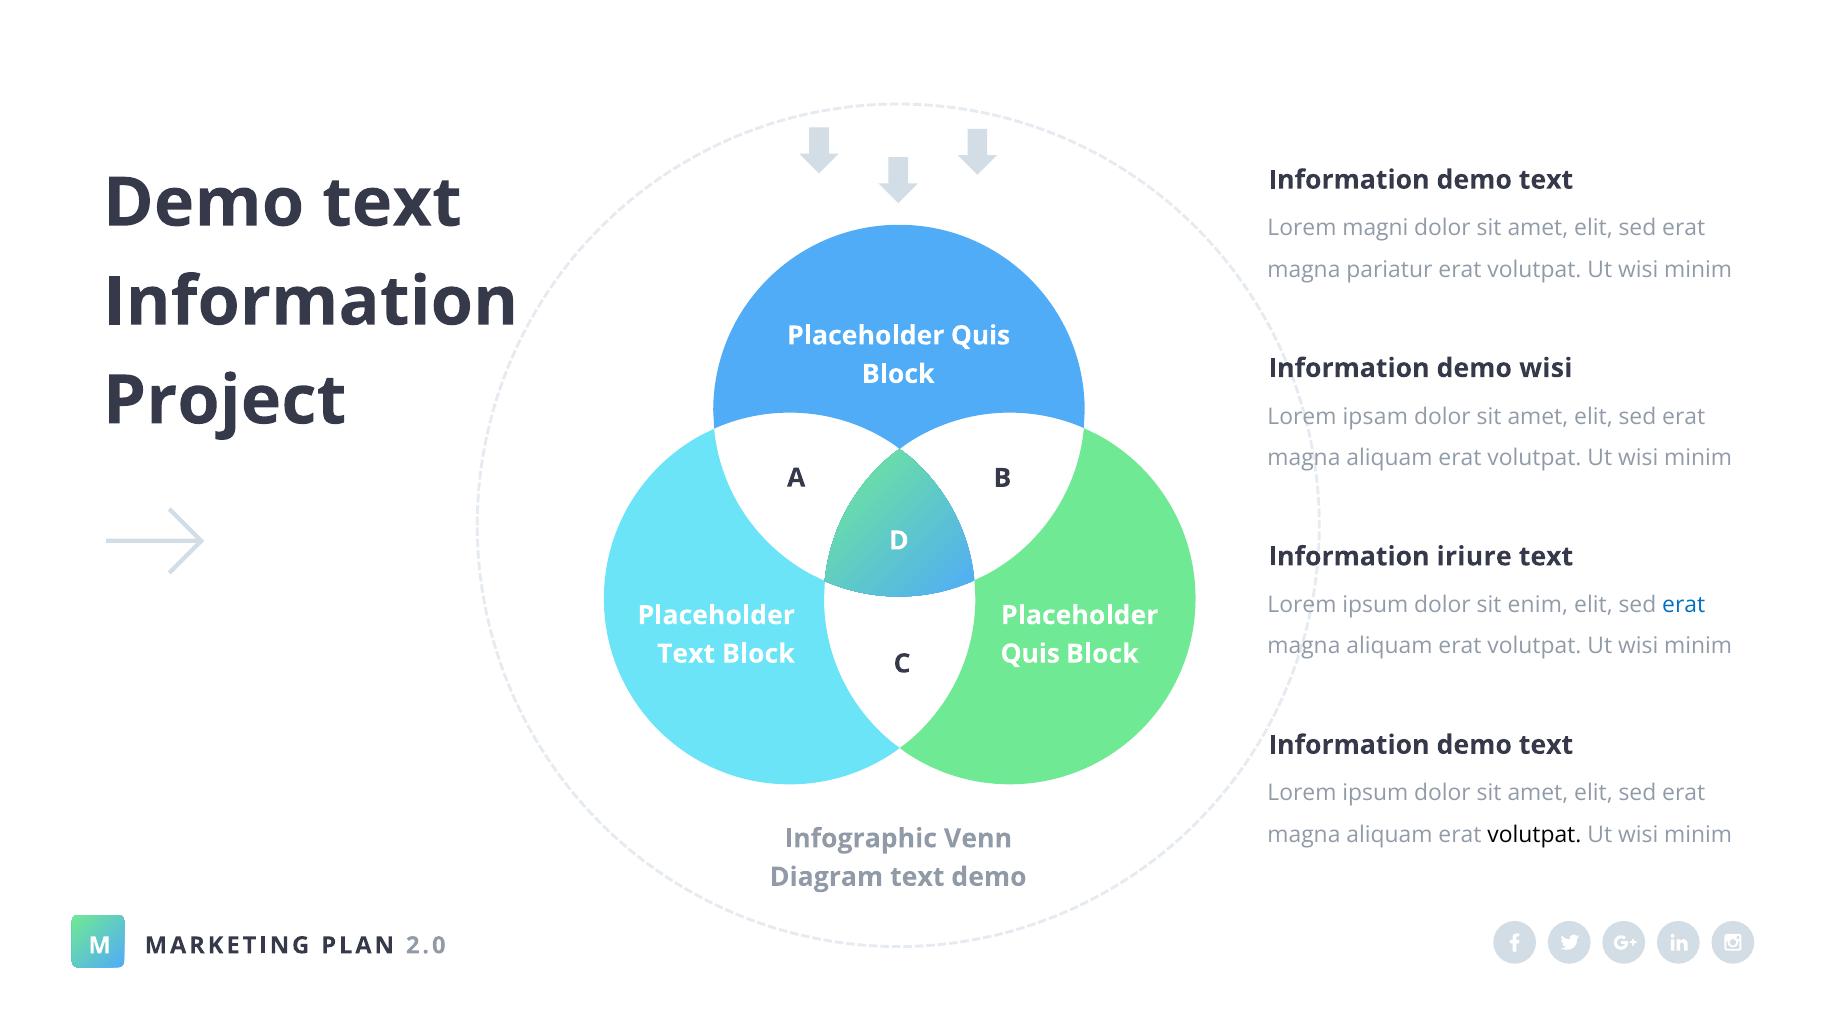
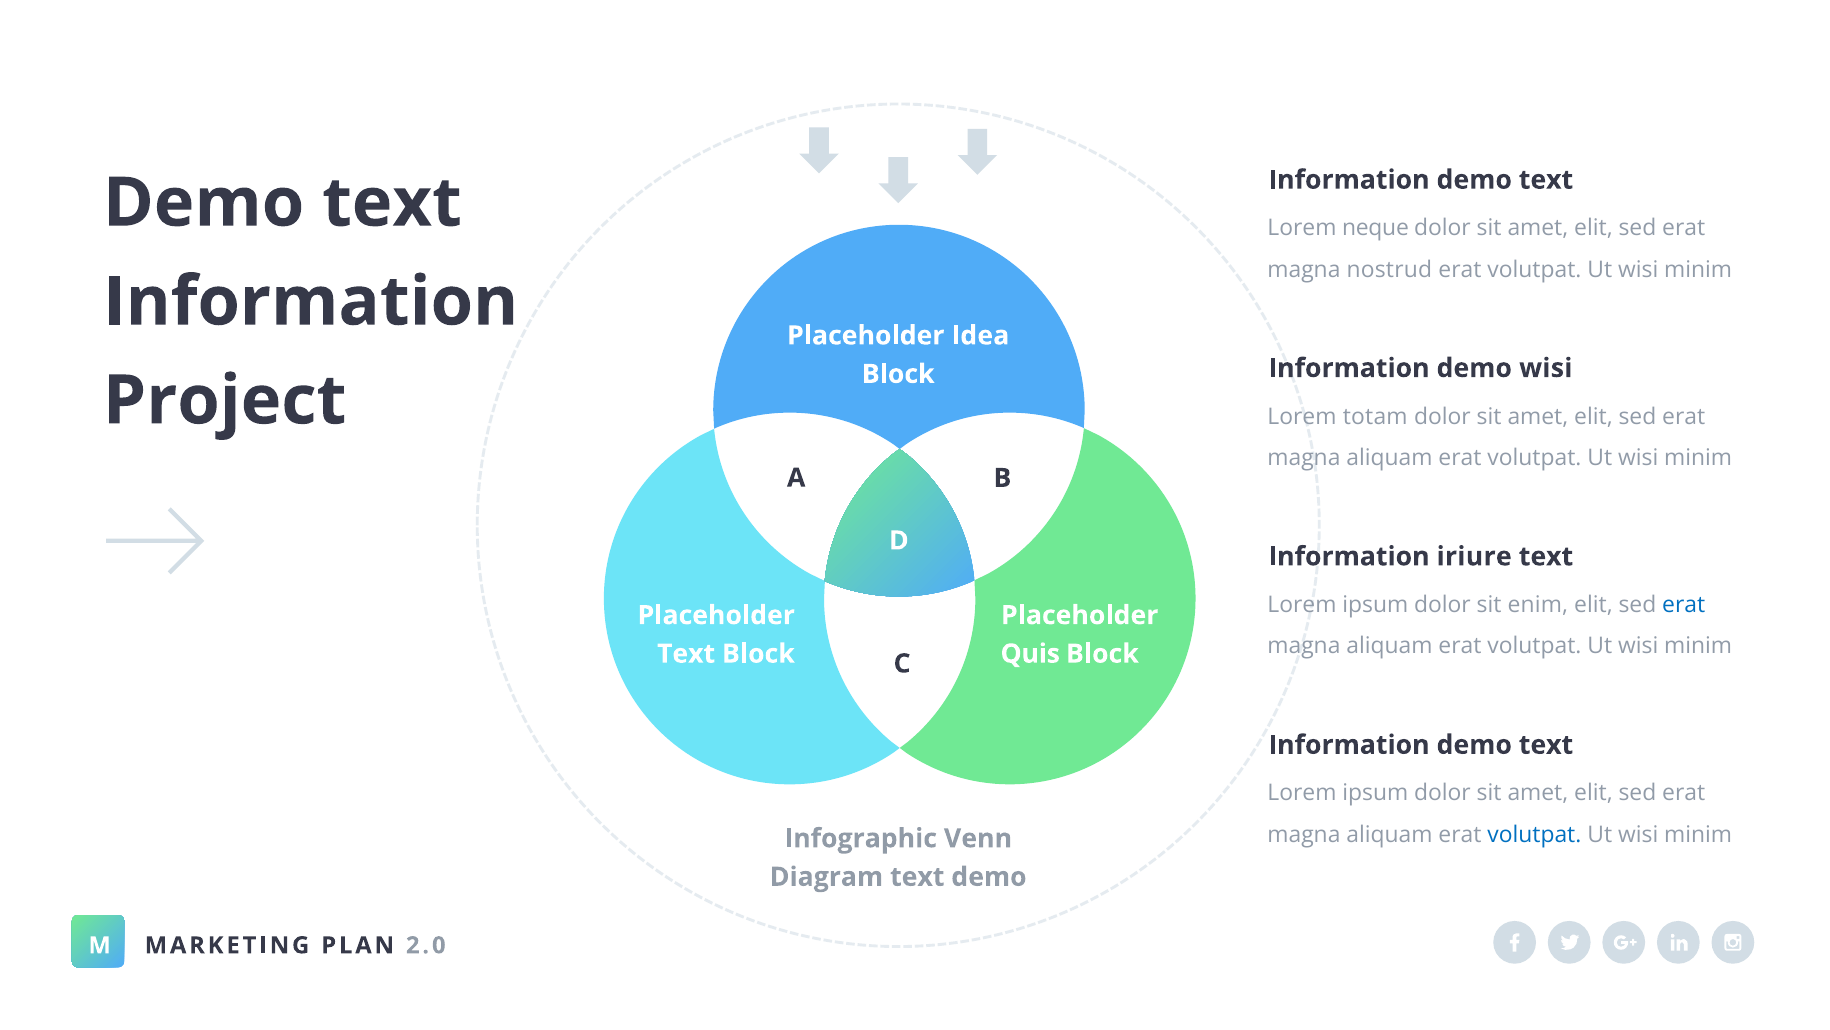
magni: magni -> neque (1375, 228)
pariatur: pariatur -> nostrud (1389, 269)
Quis: Quis -> Idea (980, 335)
ipsam: ipsam -> totam (1375, 416)
volutpat colour: black -> blue (1534, 834)
